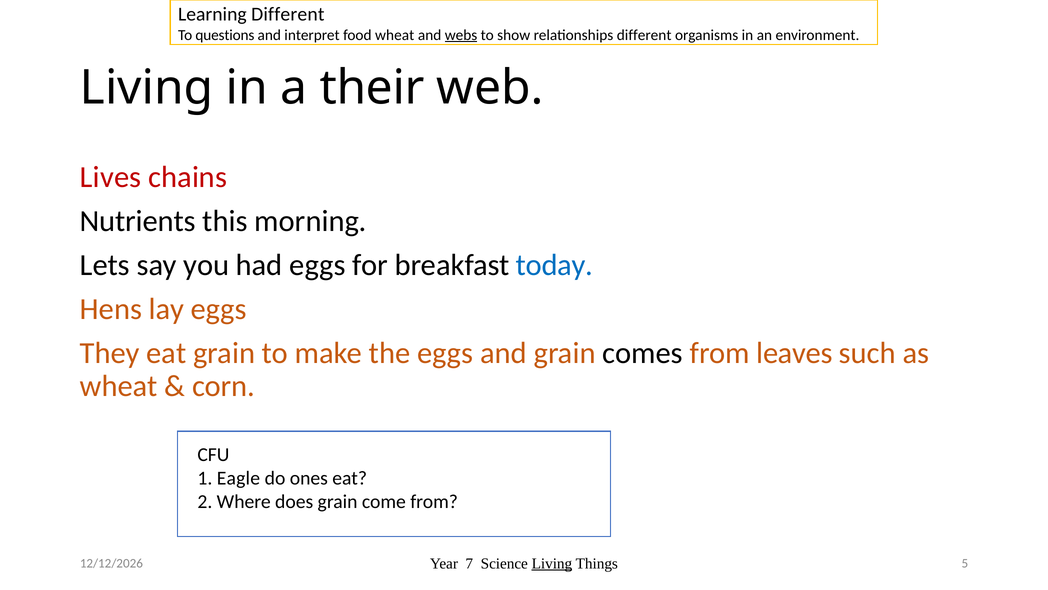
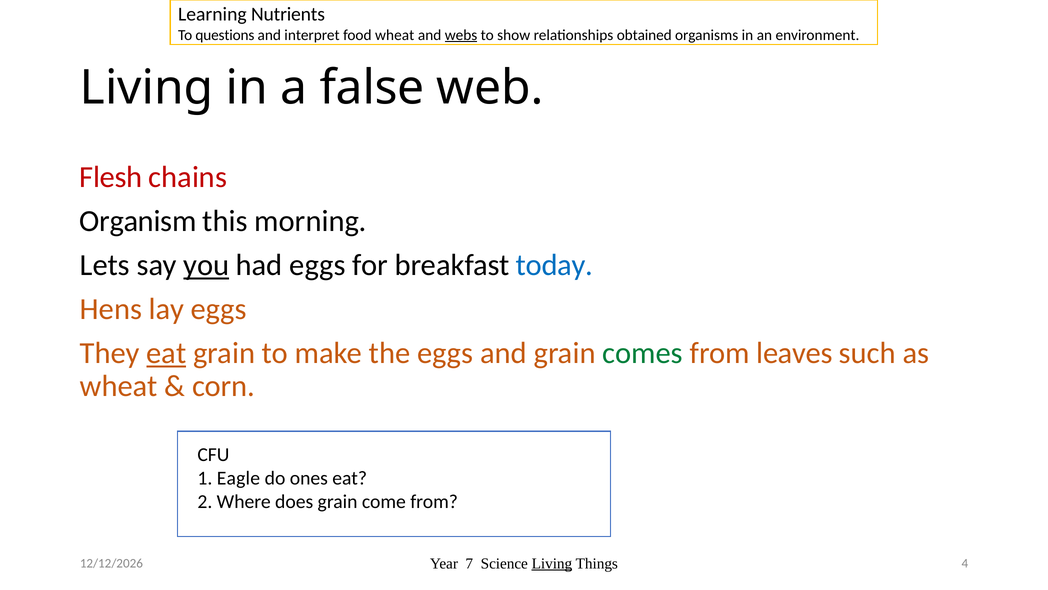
Learning Different: Different -> Nutrients (288, 14)
relationships different: different -> obtained (644, 35)
their: their -> false (372, 88)
Lives: Lives -> Flesh (111, 177)
Nutrients: Nutrients -> Organism (138, 221)
you underline: none -> present (206, 265)
eat underline: none -> present (166, 353)
comes colour: black -> green (643, 353)
5: 5 -> 4 (965, 563)
